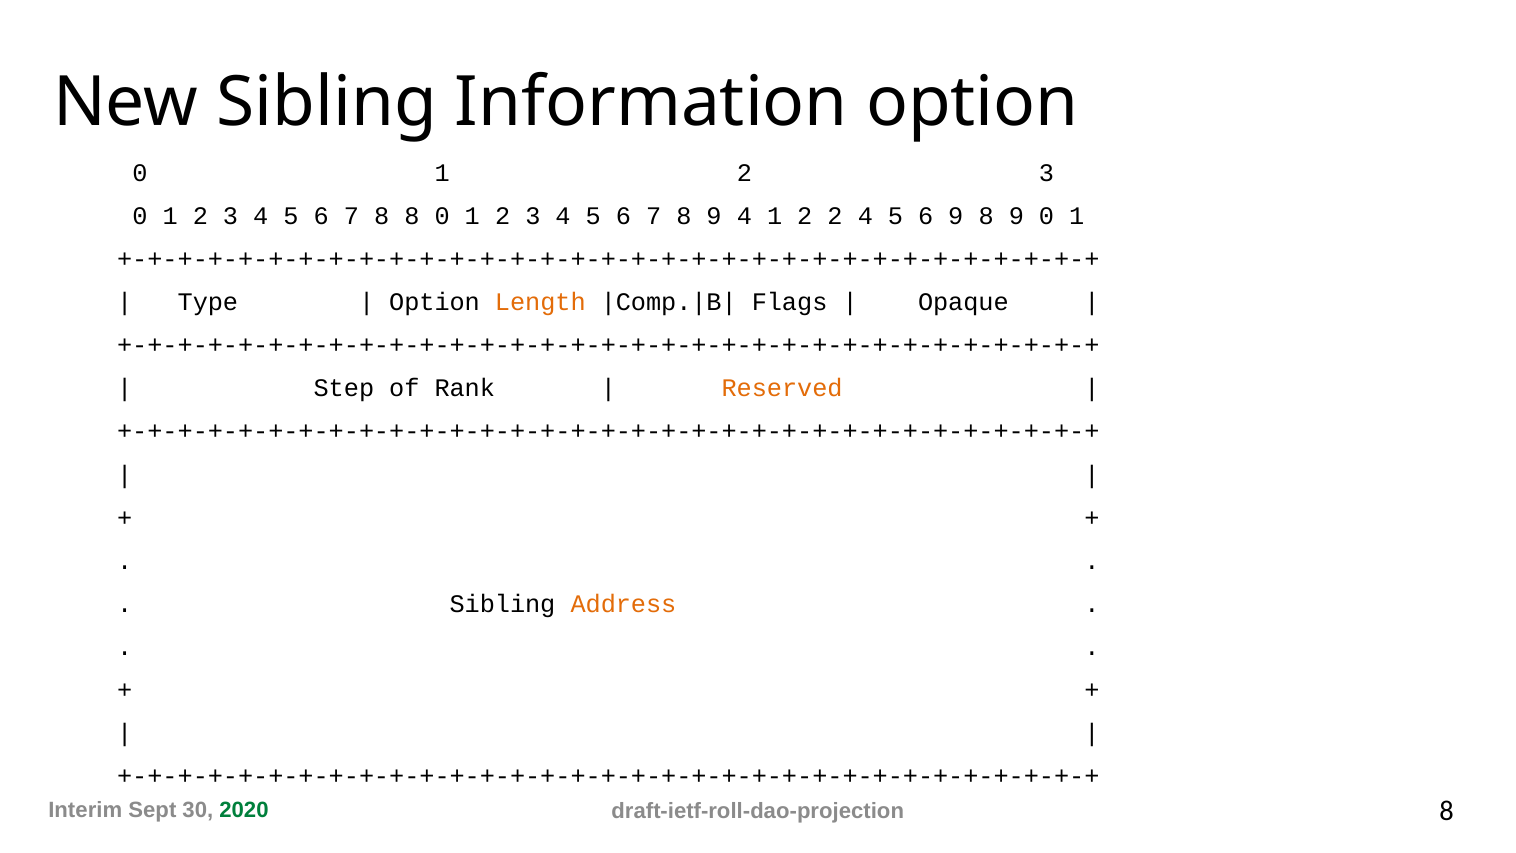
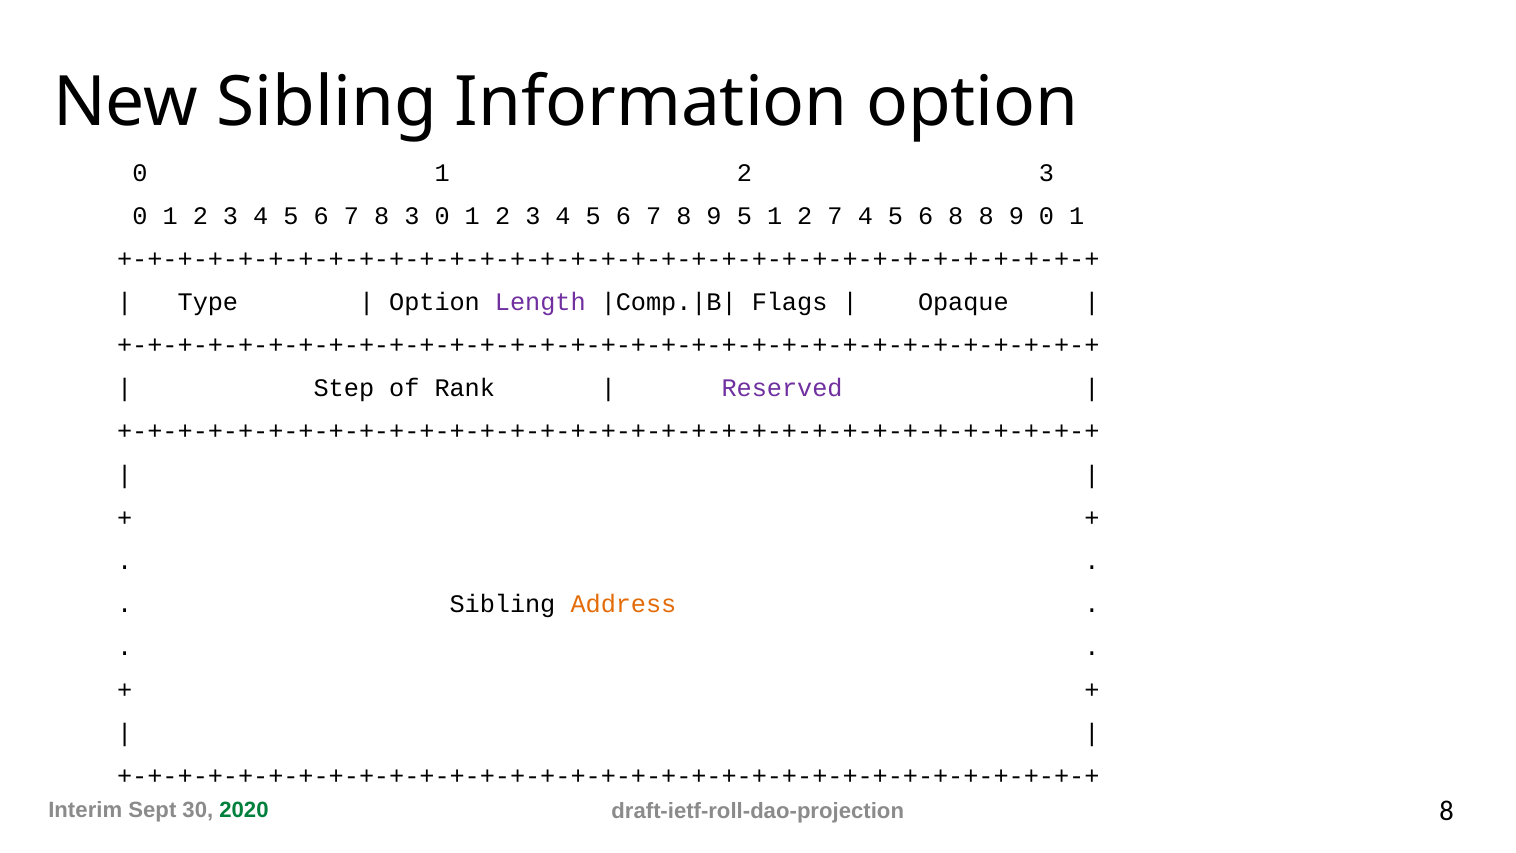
8 8: 8 -> 3 (412, 216)
9 4: 4 -> 5 (744, 216)
2 2: 2 -> 7 (835, 216)
6 9: 9 -> 8 (956, 216)
Length colour: orange -> purple (540, 302)
Reserved colour: orange -> purple (782, 389)
